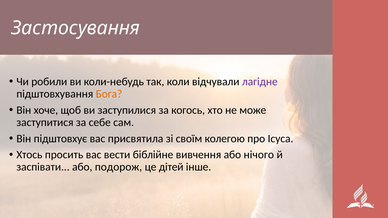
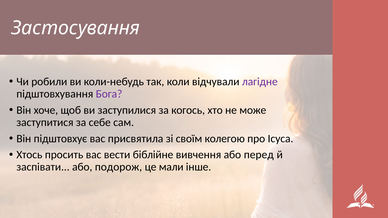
Бога colour: orange -> purple (109, 94)
нічого: нічого -> перед (259, 155)
дітей: дітей -> мали (171, 167)
